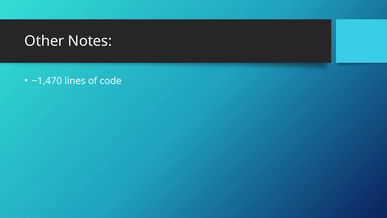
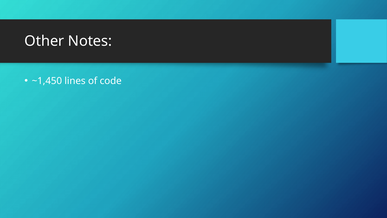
~1,470: ~1,470 -> ~1,450 (47, 81)
